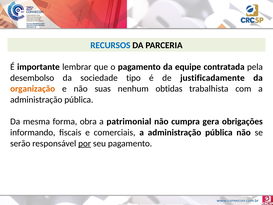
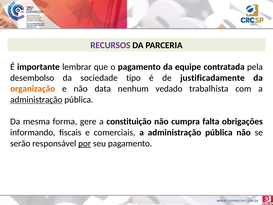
RECURSOS colour: blue -> purple (110, 45)
suas: suas -> data (103, 89)
obtidas: obtidas -> vedado (169, 89)
administração underline: none -> present (36, 100)
obra: obra -> gere (88, 121)
patrimonial: patrimonial -> constituição (129, 121)
gera: gera -> falta (211, 121)
